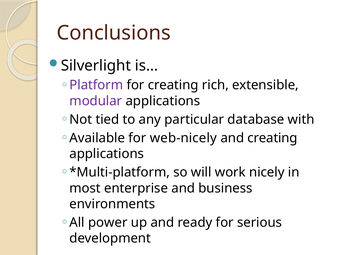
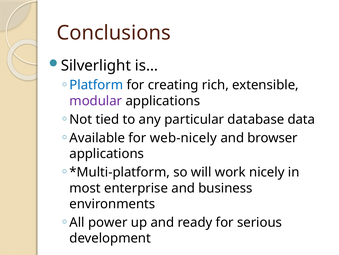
Platform colour: purple -> blue (96, 85)
with: with -> data (301, 119)
and creating: creating -> browser (272, 138)
